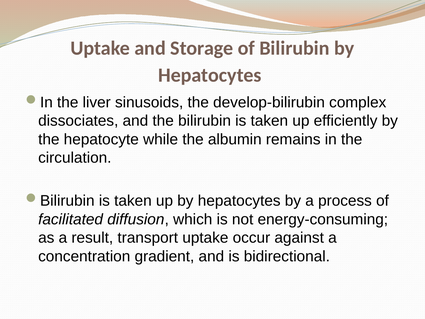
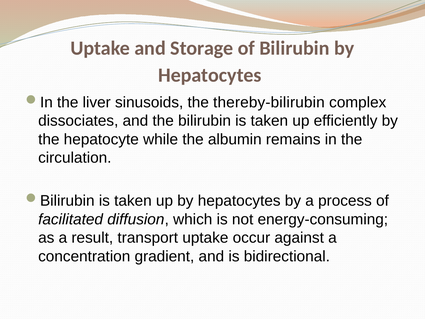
develop-bilirubin: develop-bilirubin -> thereby-bilirubin (269, 102)
